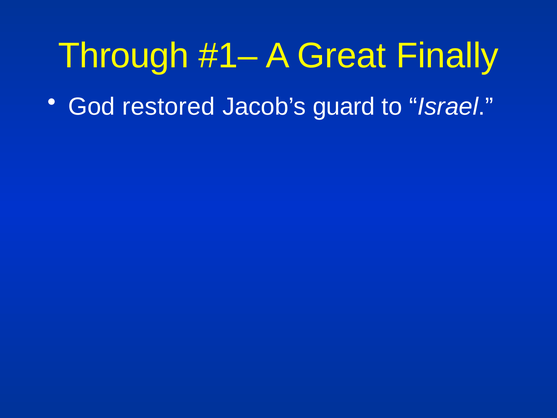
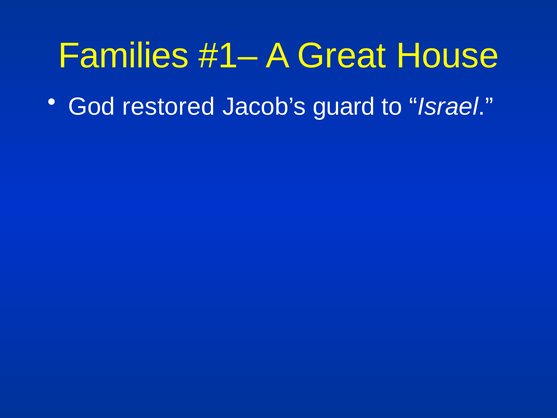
Through: Through -> Families (123, 56)
Finally: Finally -> House (447, 56)
